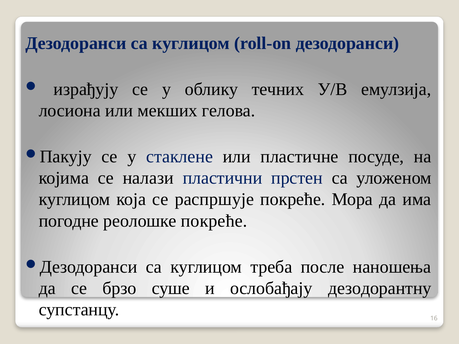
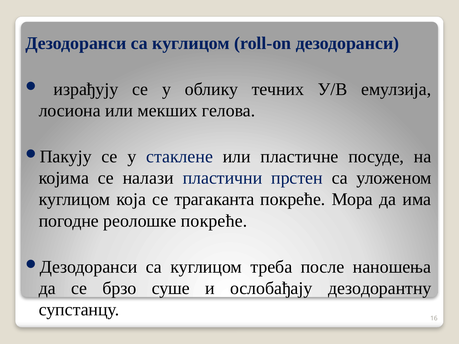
распршује: распршује -> трагаканта (214, 200)
